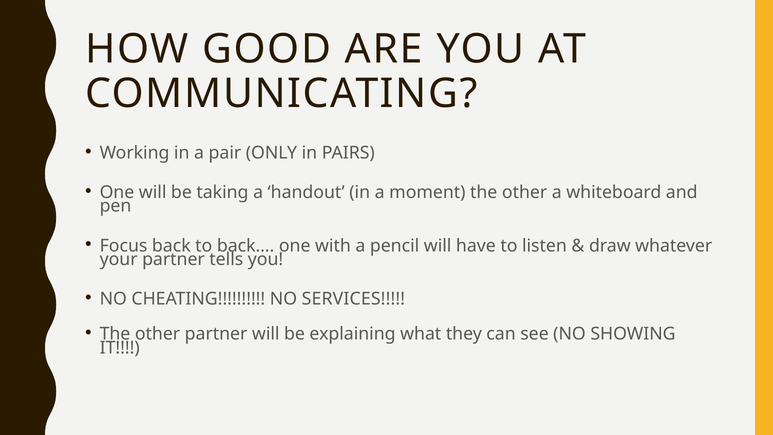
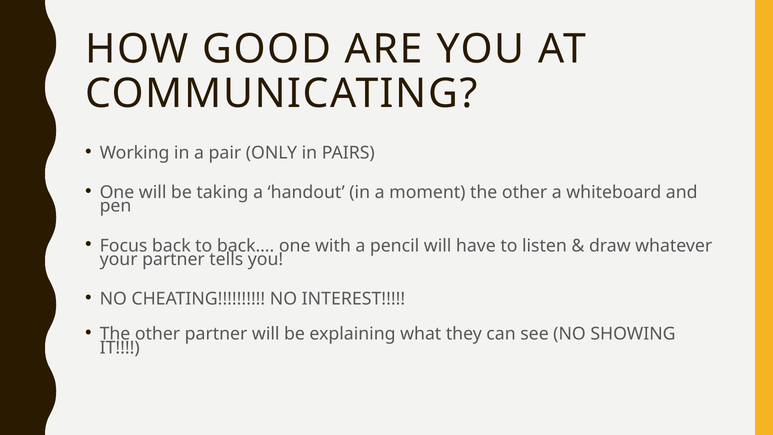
SERVICES: SERVICES -> INTEREST (353, 299)
